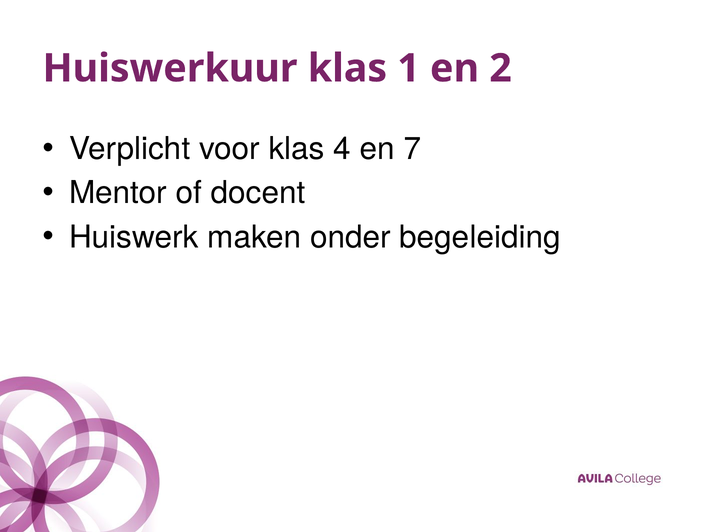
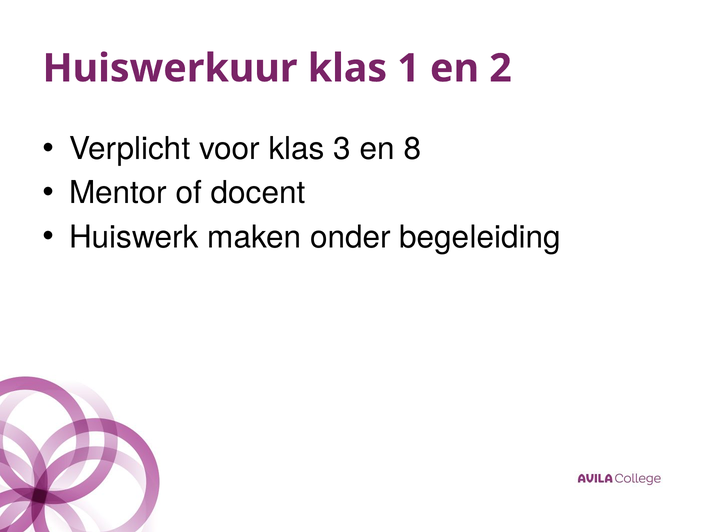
4: 4 -> 3 (342, 149)
7: 7 -> 8 (412, 149)
